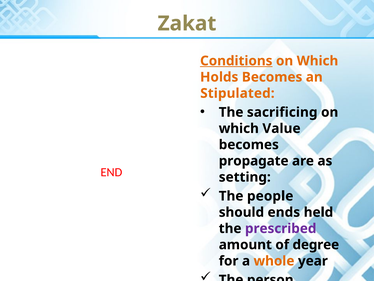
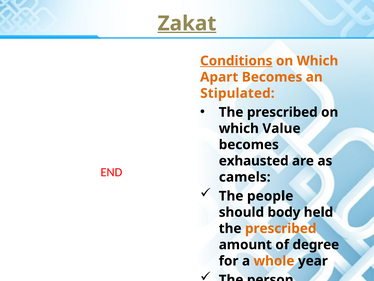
Zakat underline: none -> present (187, 23)
Holds: Holds -> Apart (219, 77)
sacrificing: sacrificing -> prescribed (282, 112)
propagate: propagate -> exhausted (254, 161)
setting: setting -> camels (245, 177)
ends: ends -> body (284, 212)
prescribed colour: purple -> orange (281, 228)
